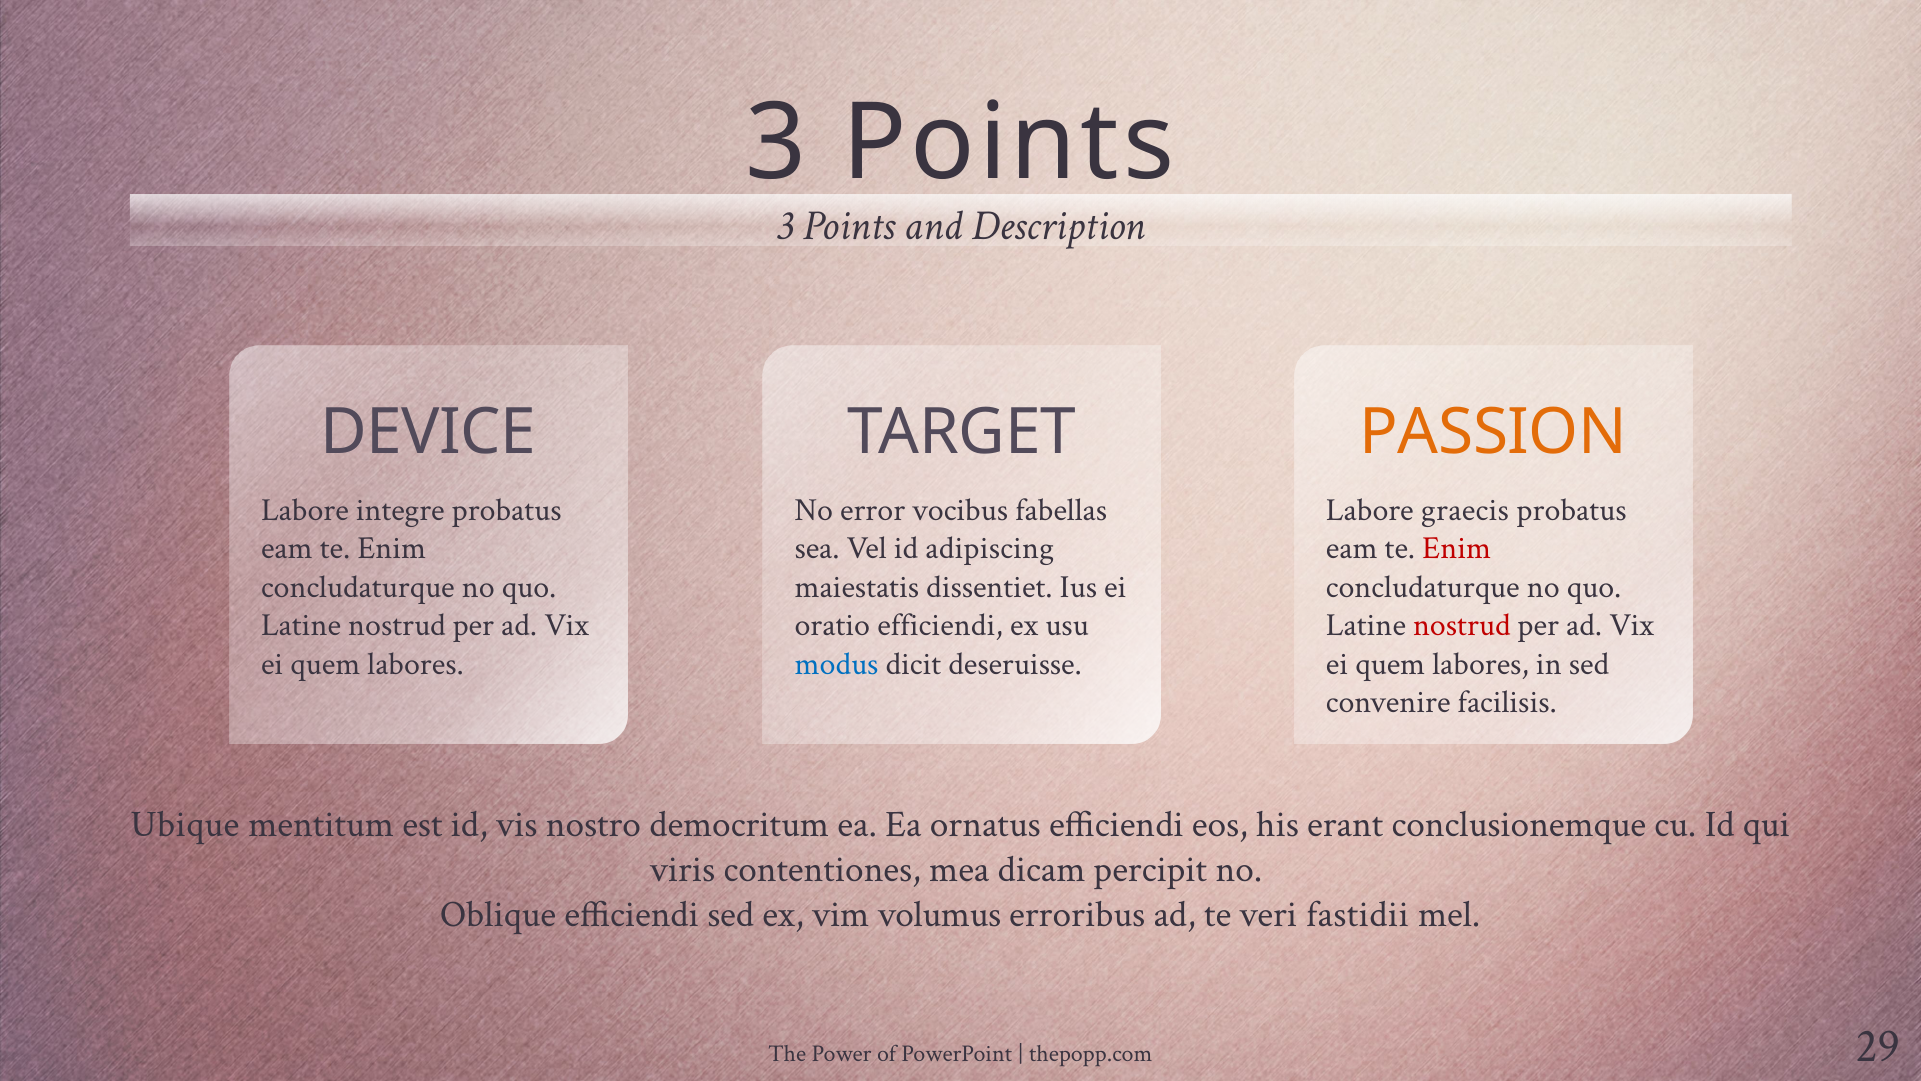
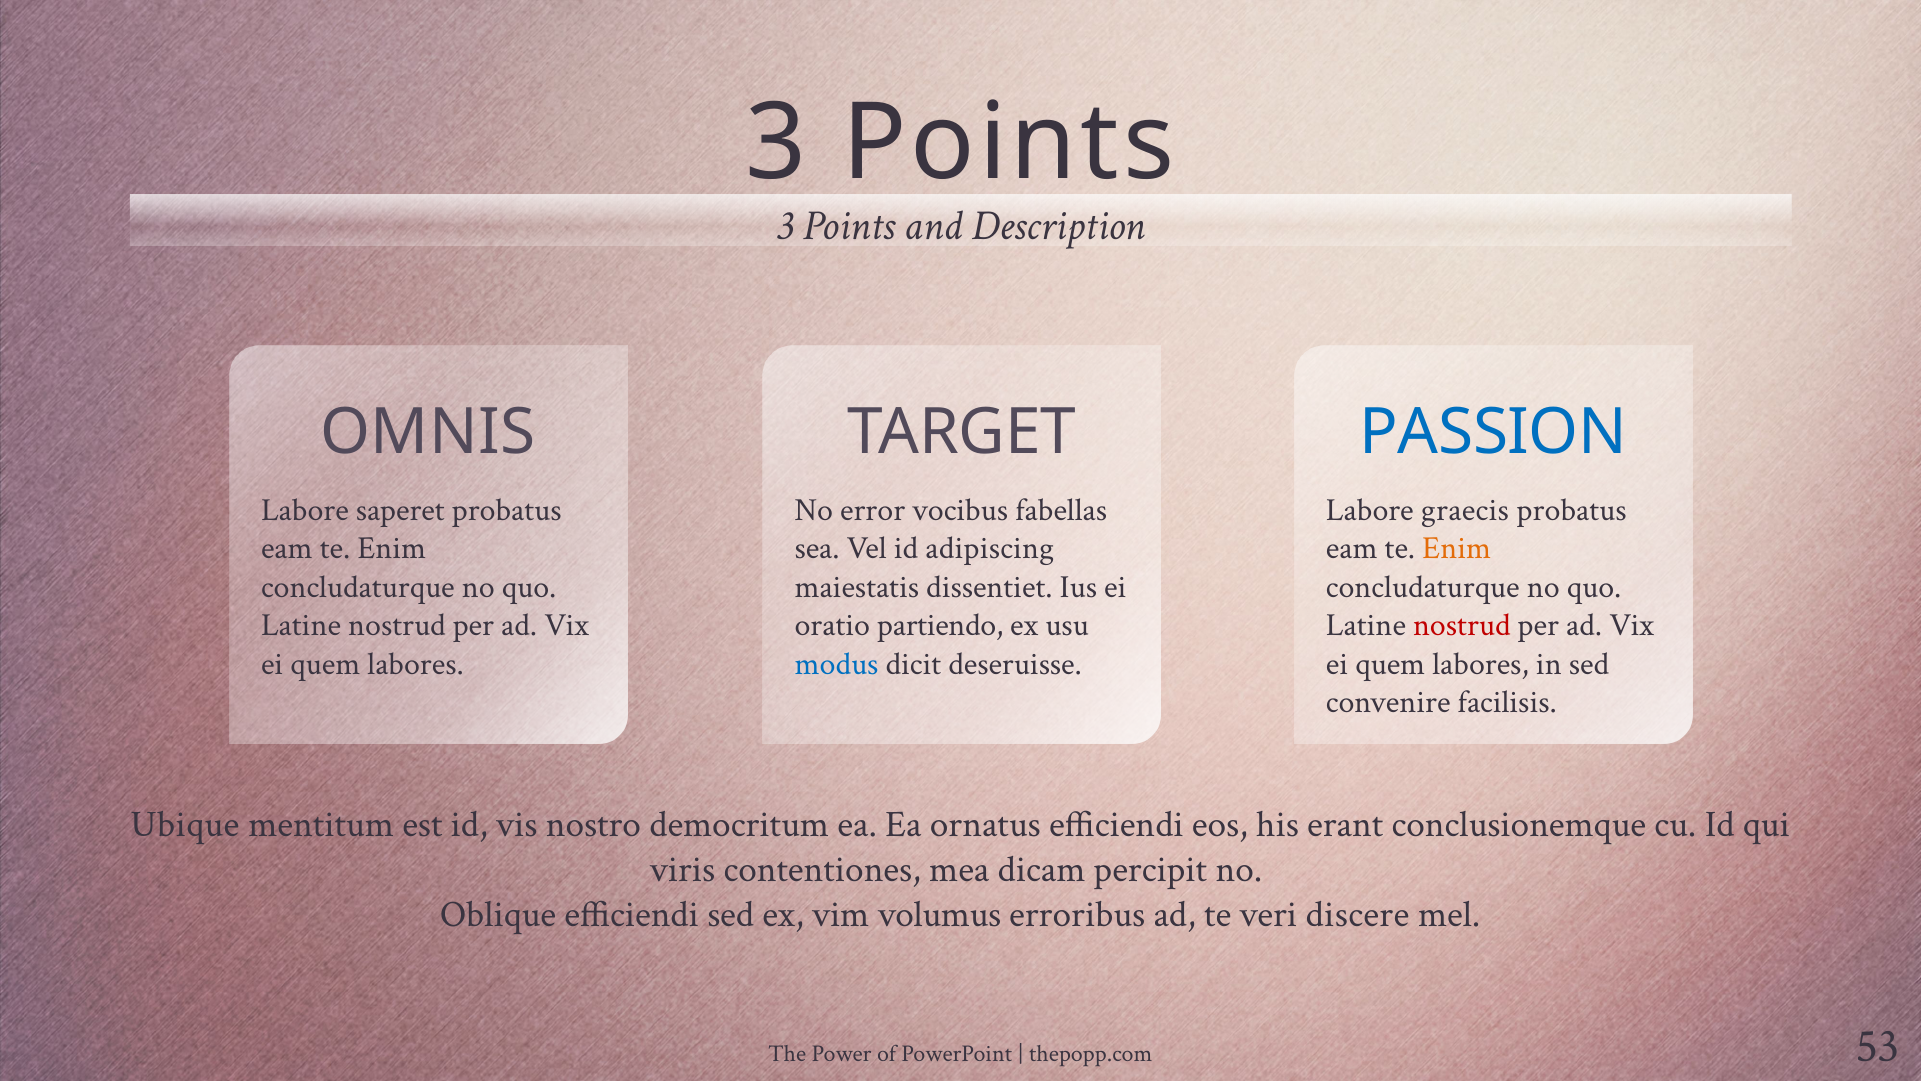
DEVICE: DEVICE -> OMNIS (428, 432)
PASSION colour: orange -> blue (1493, 432)
integre: integre -> saperet (400, 510)
Enim colour: red -> orange (1457, 548)
oratio efficiendi: efficiendi -> partiendo (940, 625)
fastidii: fastidii -> discere (1358, 914)
29: 29 -> 53 (1877, 1046)
